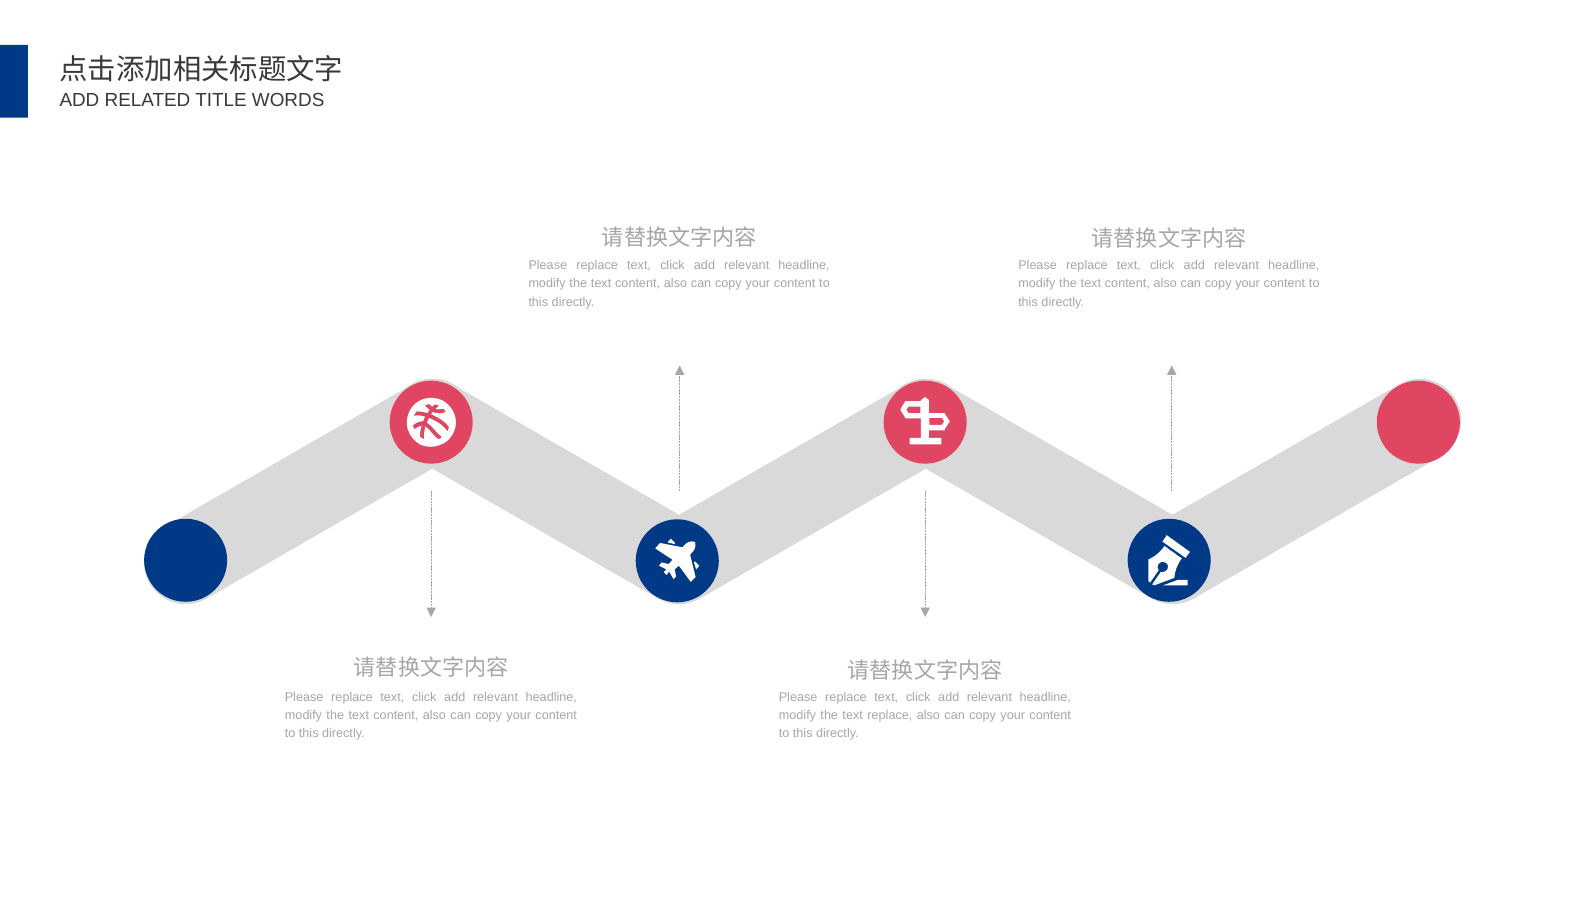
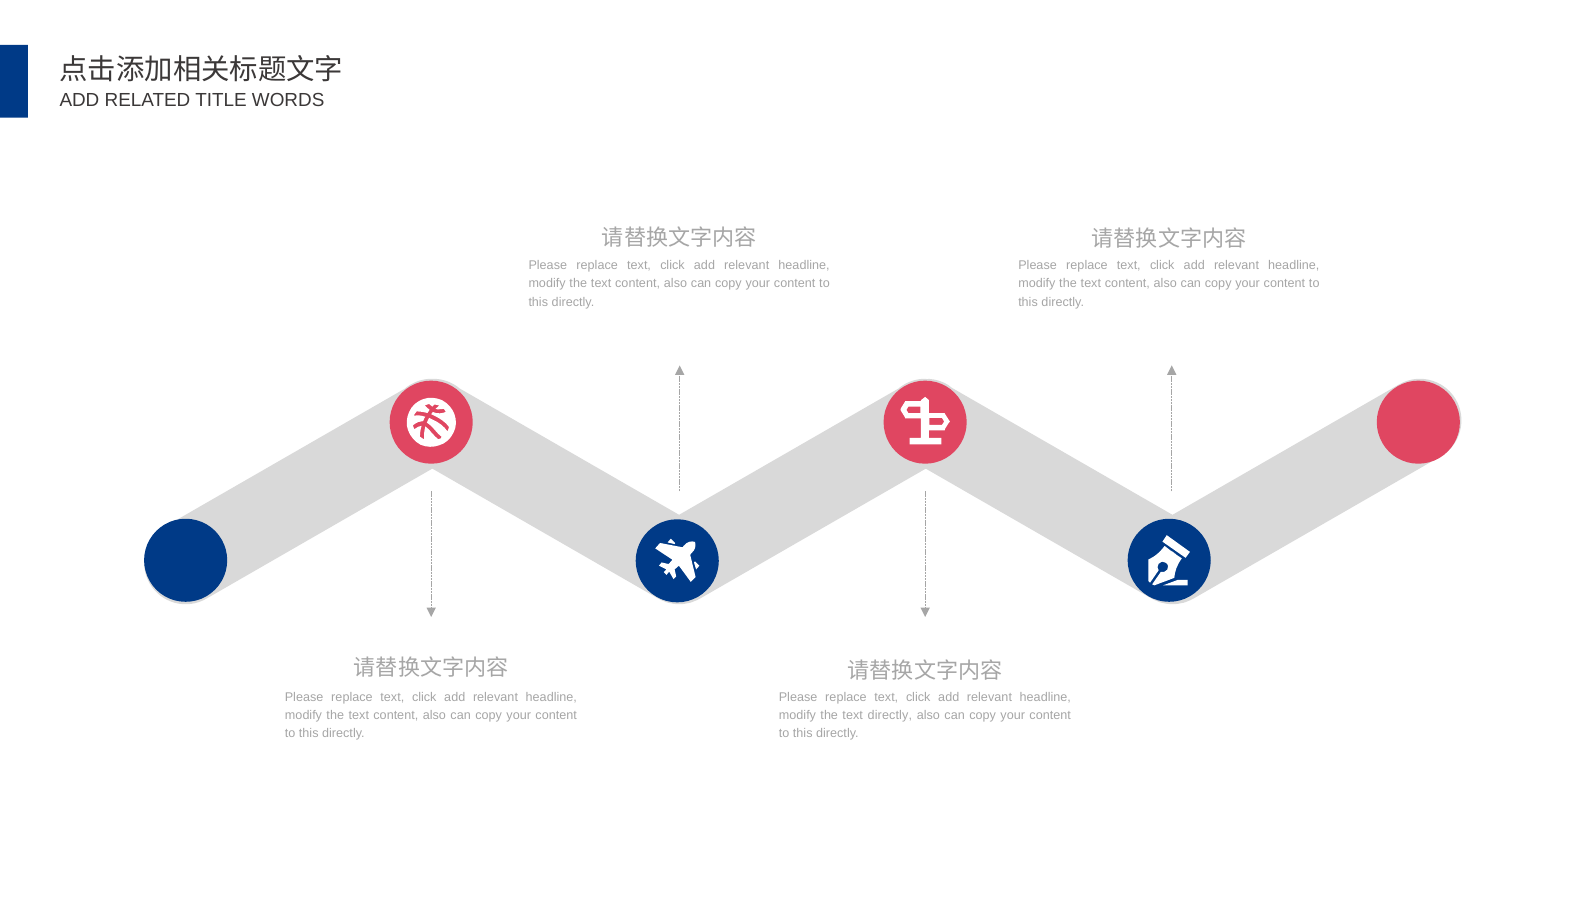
text replace: replace -> directly (890, 715)
